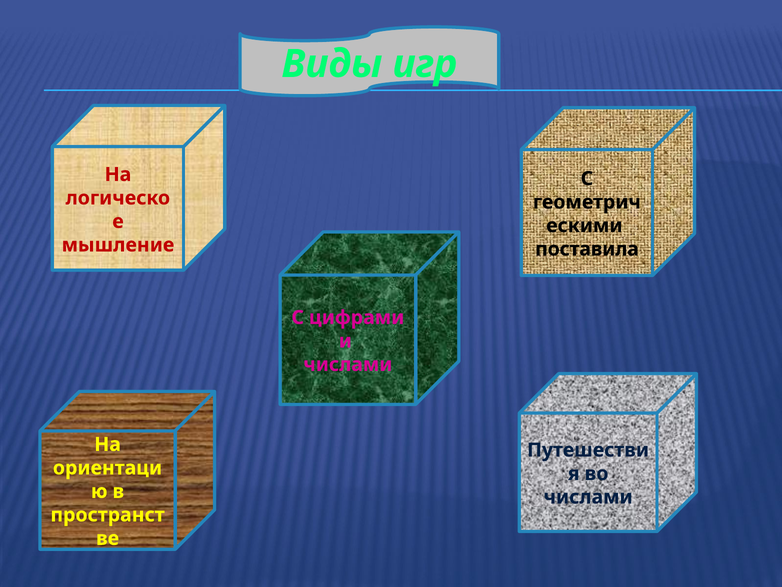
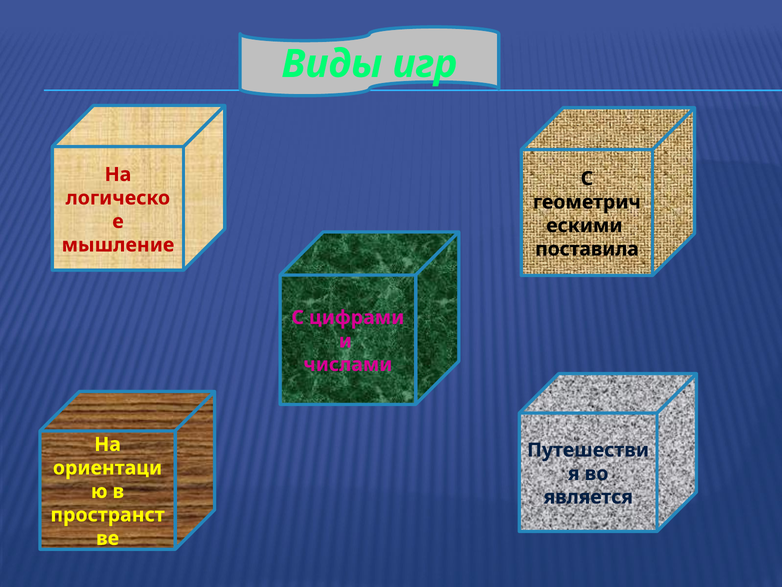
числами: числами -> является (588, 497)
